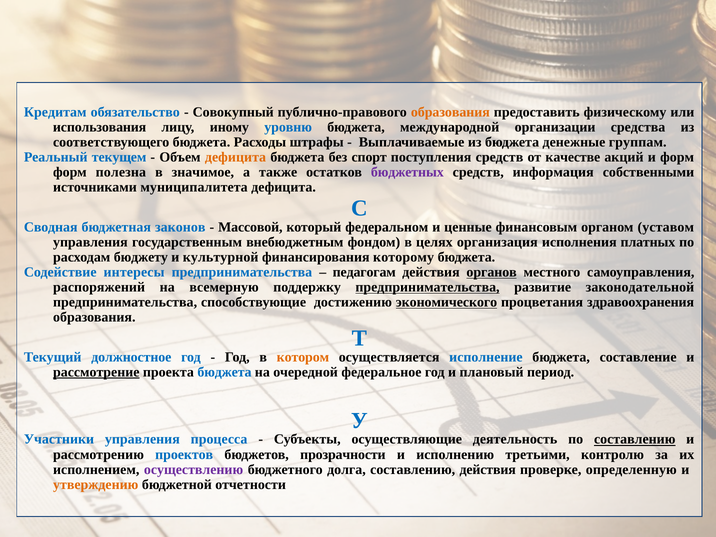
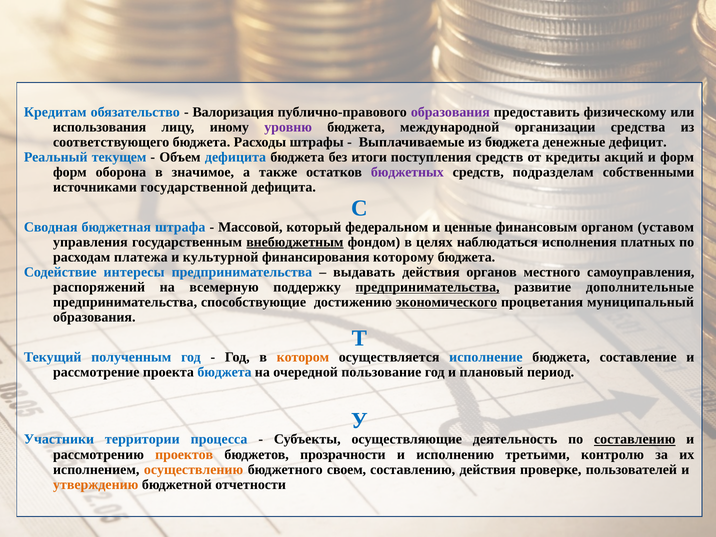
Совокупный: Совокупный -> Валоризация (233, 112)
образования colour: orange -> purple (450, 112)
уровню colour: blue -> purple (288, 127)
группам: группам -> дефицит (638, 142)
дефицита colour: orange -> blue (235, 157)
спорт: спорт -> итоги (369, 157)
качестве: качестве -> кредиты (573, 157)
полезна: полезна -> оборона (121, 172)
информация: информация -> подразделам (553, 172)
муниципалитета: муниципалитета -> государственной (194, 187)
законов: законов -> штрафа (180, 227)
внебюджетным underline: none -> present (295, 242)
организация: организация -> наблюдаться (497, 242)
бюджету: бюджету -> платежа (141, 257)
педагогам: педагогам -> выдавать (364, 272)
органов underline: present -> none (492, 272)
законодательной: законодательной -> дополнительные (640, 287)
здравоохранения: здравоохранения -> муниципальный (640, 302)
должностное: должностное -> полученным (131, 357)
рассмотрение underline: present -> none (96, 372)
федеральное: федеральное -> пользование (381, 372)
Участники управления: управления -> территории (142, 439)
проектов colour: blue -> orange (184, 454)
осуществлению colour: purple -> orange (194, 469)
долга: долга -> своем (347, 469)
определенную: определенную -> пользователей (631, 469)
